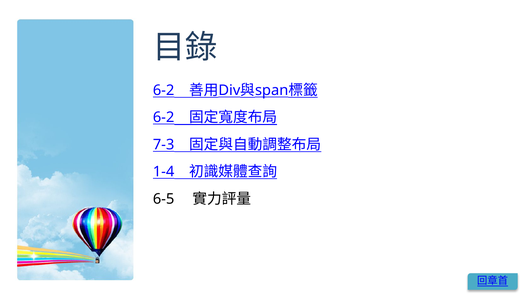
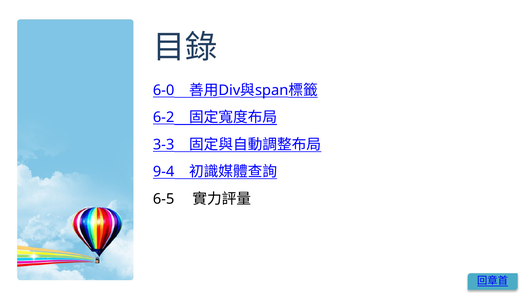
6-2: 6-2 -> 6-0 (164, 90)
7-3: 7-3 -> 3-3 (164, 145)
1-4: 1-4 -> 9-4 (164, 172)
